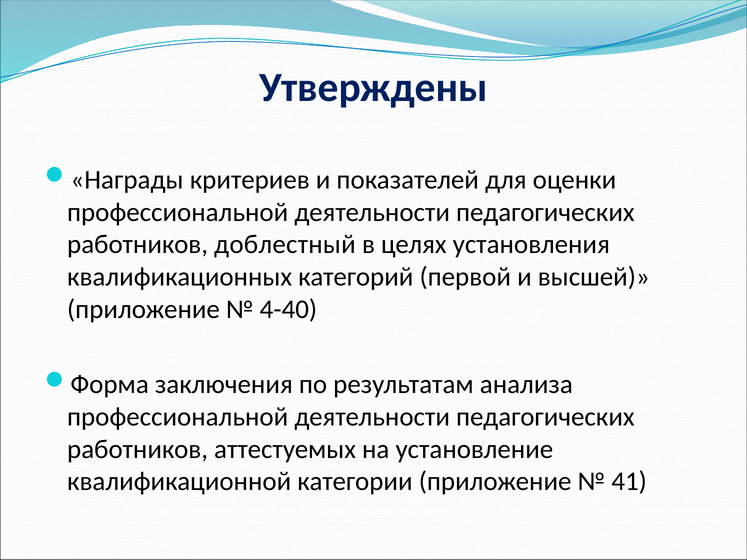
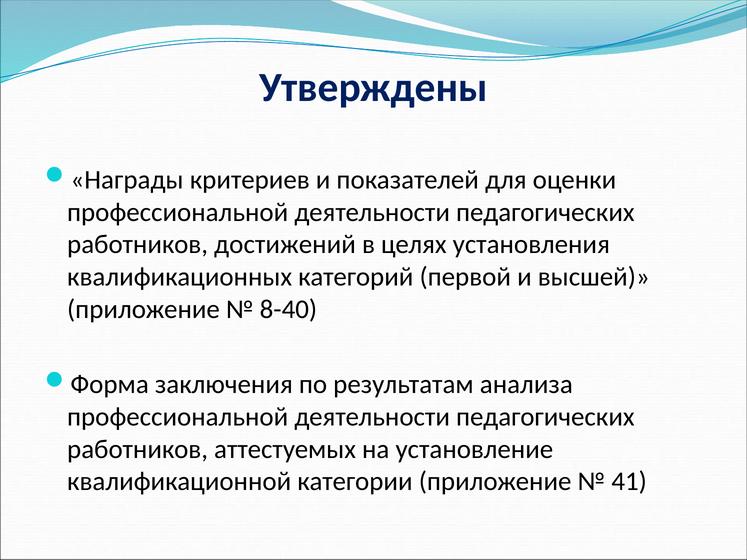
доблестный: доблестный -> достижений (285, 245)
4-40: 4-40 -> 8-40 (288, 309)
